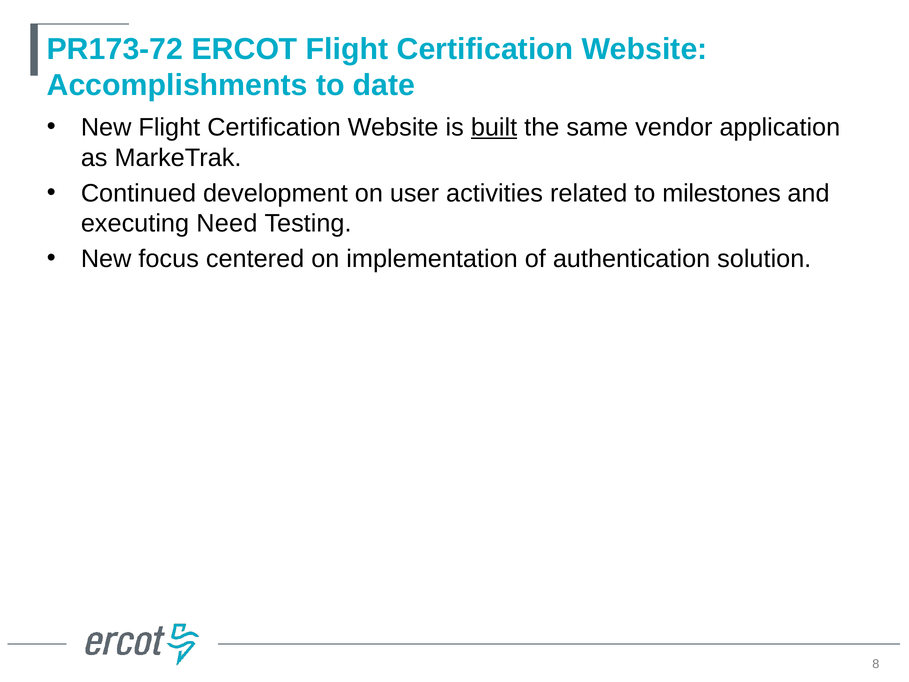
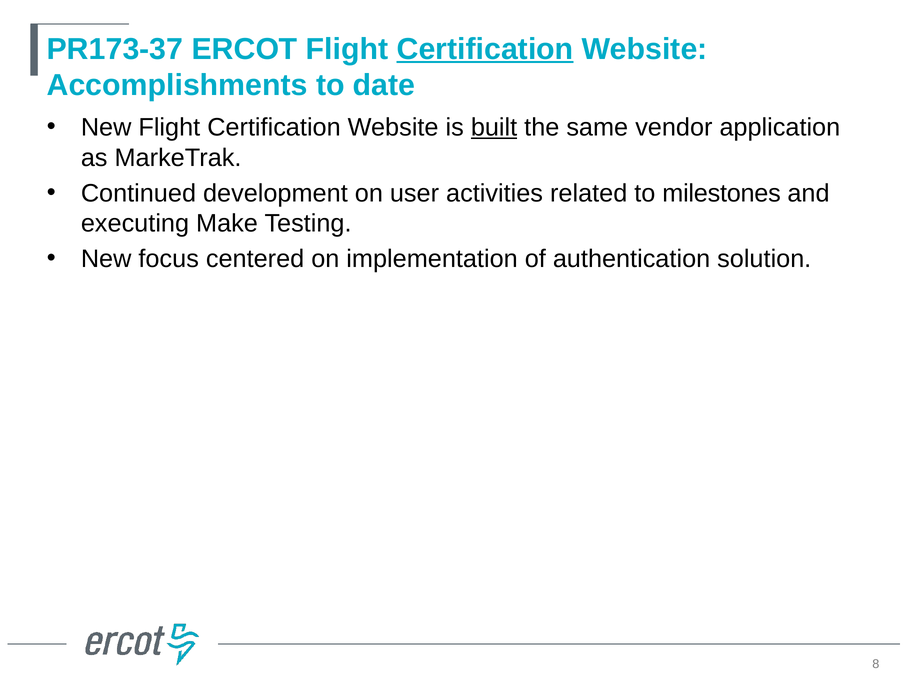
PR173-72: PR173-72 -> PR173-37 (115, 49)
Certification underline: none -> present (485, 49)
Need: Need -> Make (227, 223)
